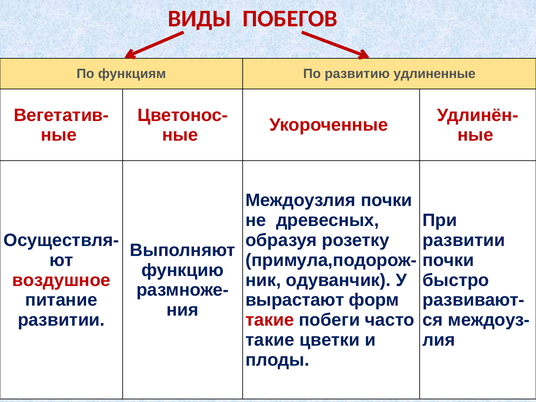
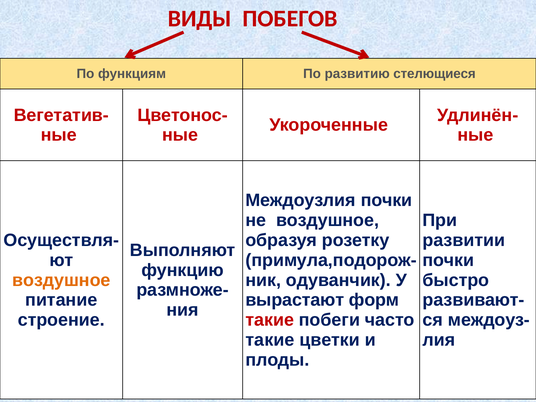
удлиненные: удлиненные -> стелющиеся (435, 74)
не древесных: древесных -> воздушное (328, 220)
воздушное colour: red -> orange (61, 280)
развитии: развитии -> строение (61, 320)
